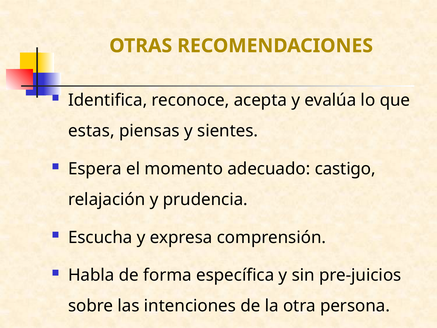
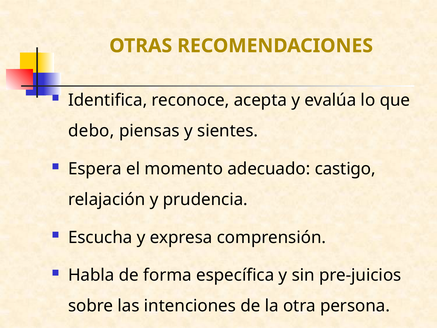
estas: estas -> debo (91, 131)
